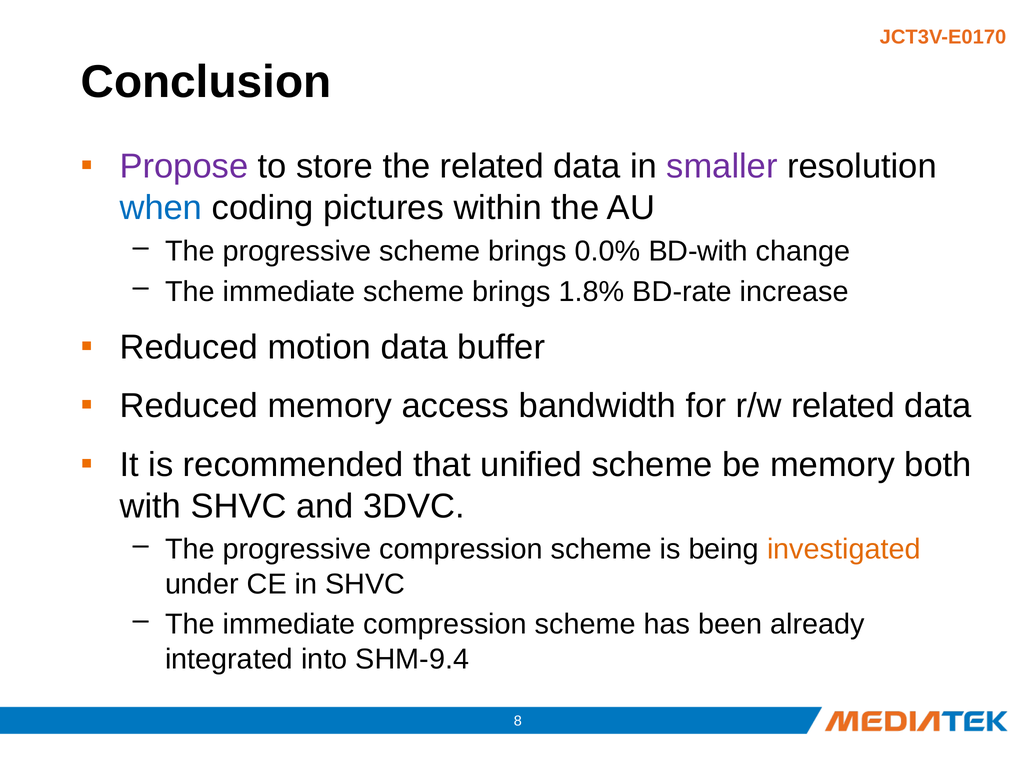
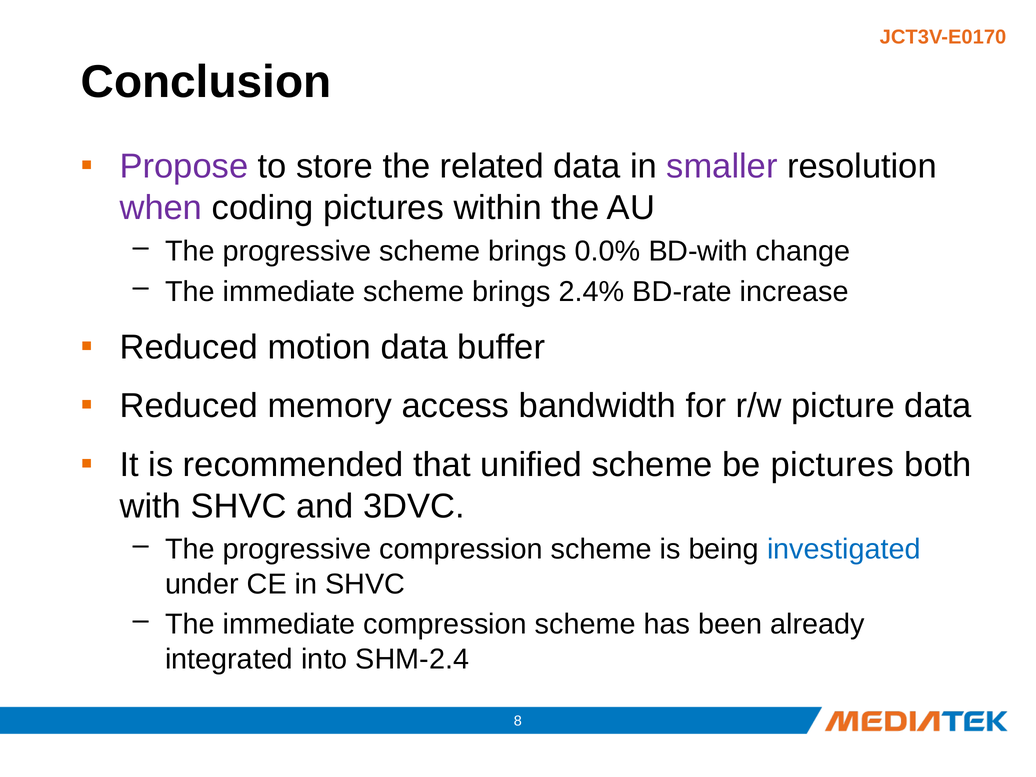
when colour: blue -> purple (161, 208)
1.8%: 1.8% -> 2.4% (592, 292)
r/w related: related -> picture (843, 406)
be memory: memory -> pictures (832, 465)
investigated colour: orange -> blue (844, 549)
SHM-9.4: SHM-9.4 -> SHM-2.4 (412, 659)
